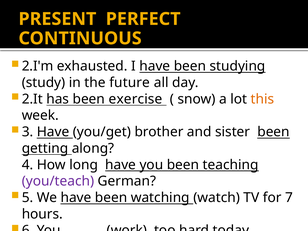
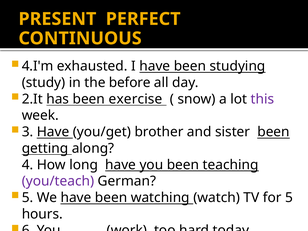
2.I'm: 2.I'm -> 4.I'm (38, 66)
future: future -> before (130, 83)
this colour: orange -> purple (262, 99)
for 7: 7 -> 5 (289, 198)
